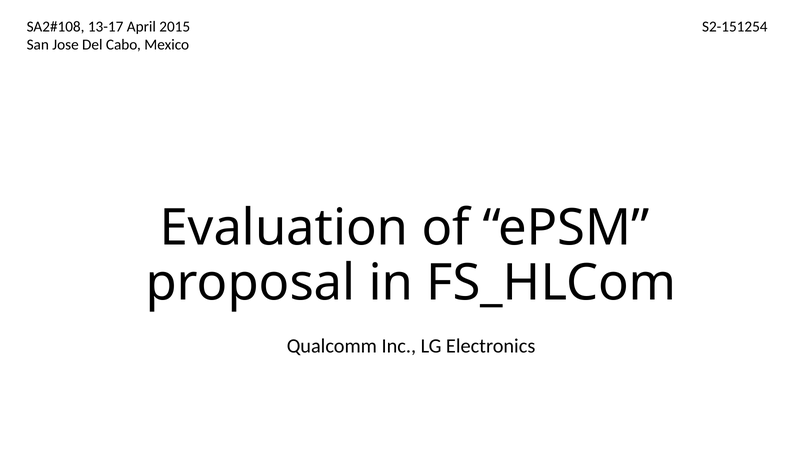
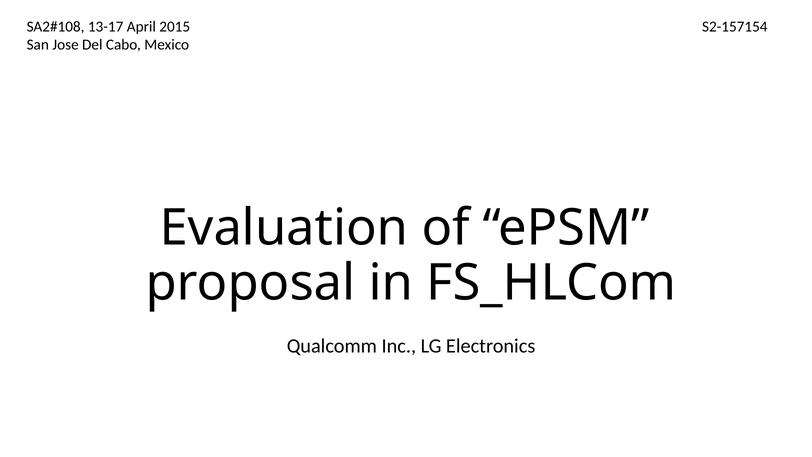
S2-151254: S2-151254 -> S2-157154 (735, 27)
